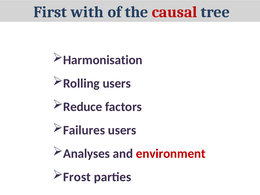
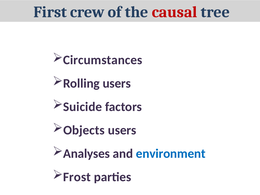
with: with -> crew (87, 12)
Harmonisation: Harmonisation -> Circumstances (103, 60)
Reduce: Reduce -> Suicide (83, 107)
Failures: Failures -> Objects (84, 130)
environment colour: red -> blue (171, 154)
